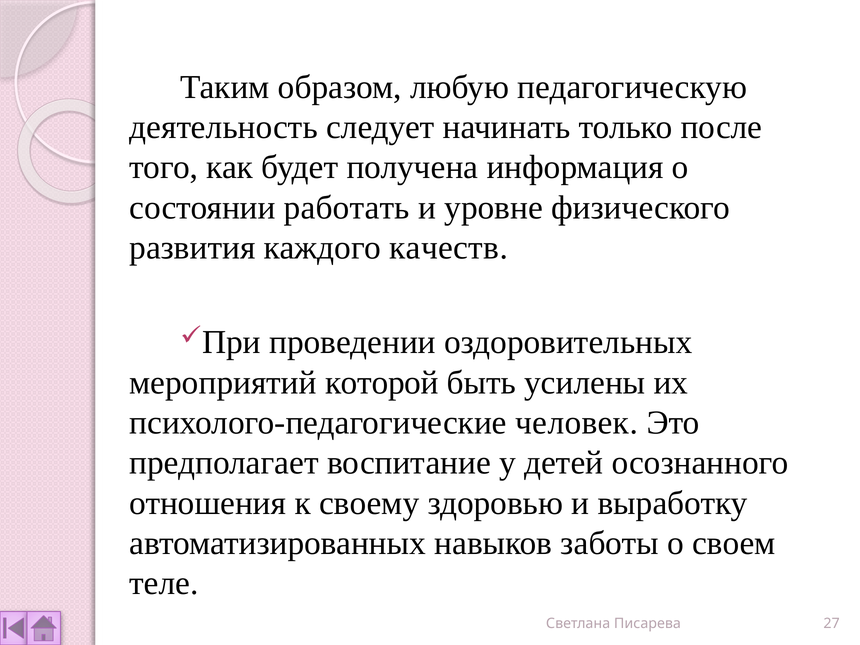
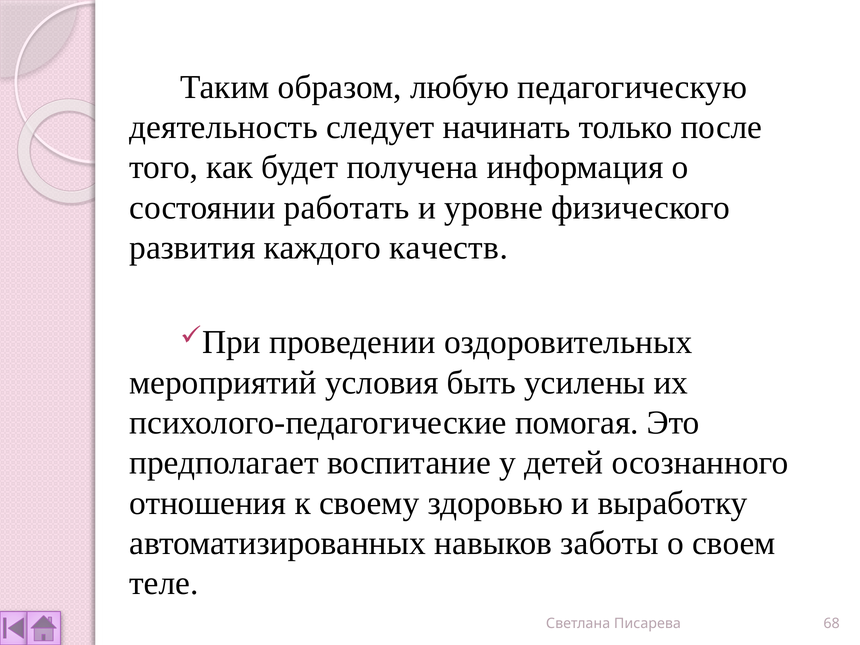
которой: которой -> условия (382, 383)
человек: человек -> помогая (577, 423)
27: 27 -> 68 (832, 624)
